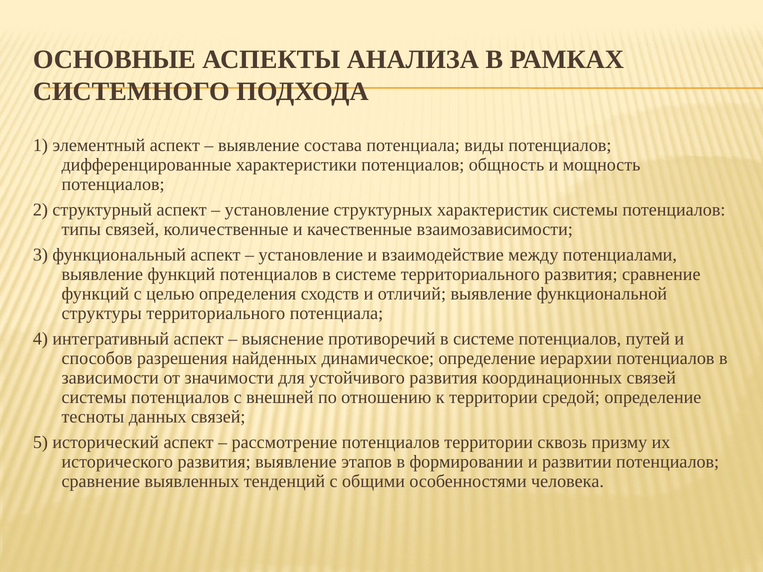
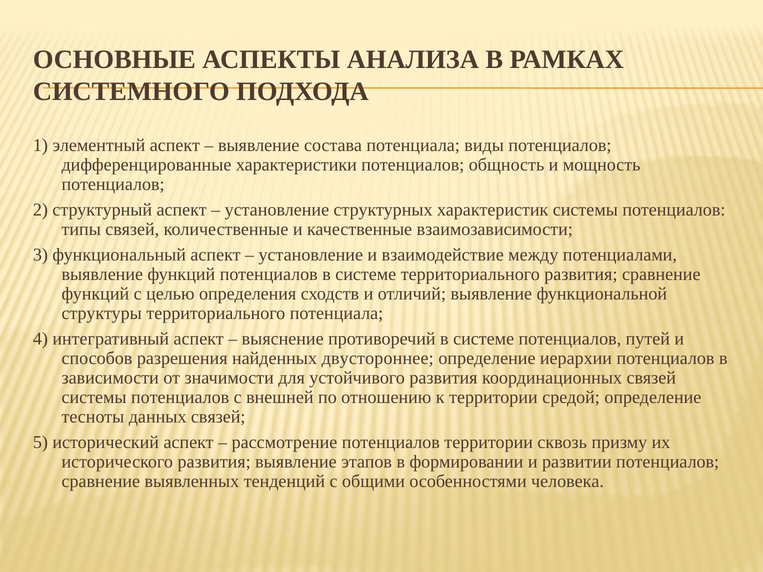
динамическое: динамическое -> двустороннее (378, 358)
